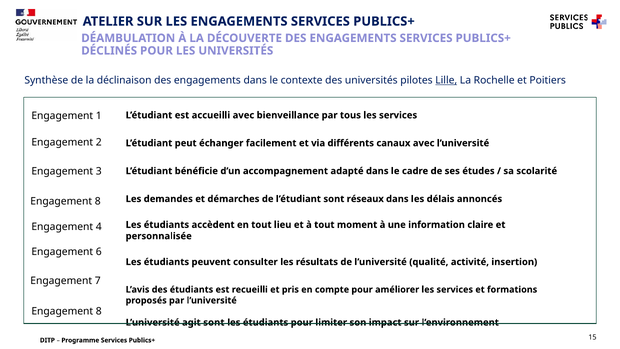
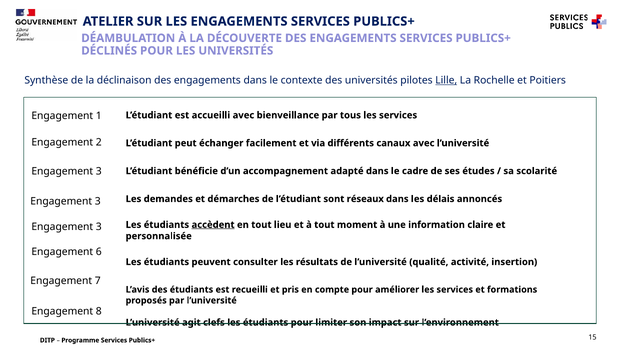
8: 8 -> 3 (98, 201)
accèdent underline: none -> present (213, 225)
4: 4 -> 3 (99, 227)
agit sont: sont -> clefs (214, 322)
